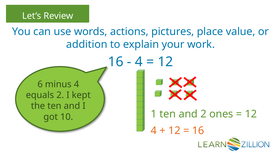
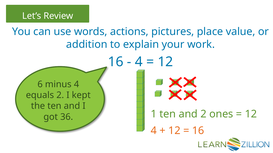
10: 10 -> 36 (67, 117)
